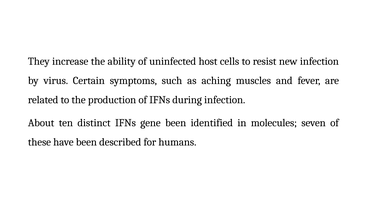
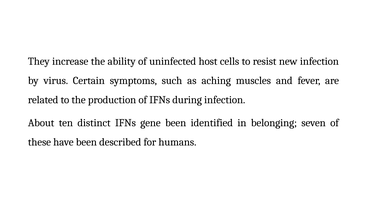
molecules: molecules -> belonging (274, 123)
